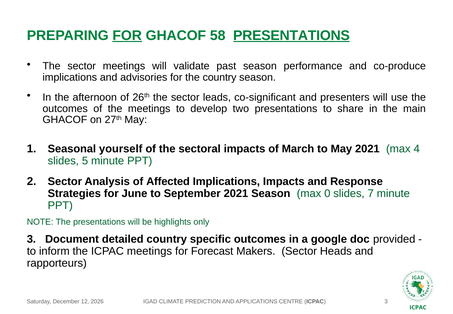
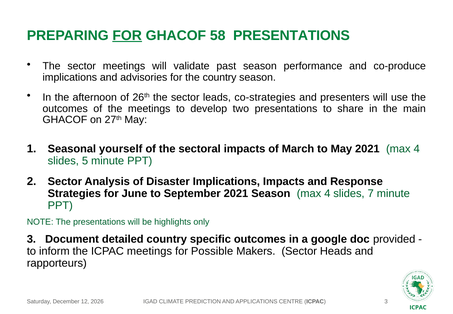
PRESENTATIONS underline: present -> none (291, 35)
co-significant: co-significant -> co-strategies (265, 97)
Affected: Affected -> Disaster (168, 181)
Season max 0: 0 -> 4 (327, 193)
Forecast: Forecast -> Possible (212, 251)
